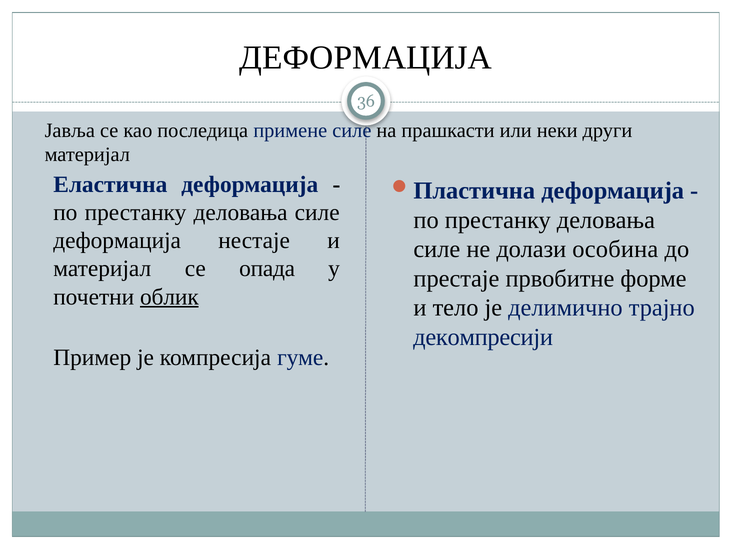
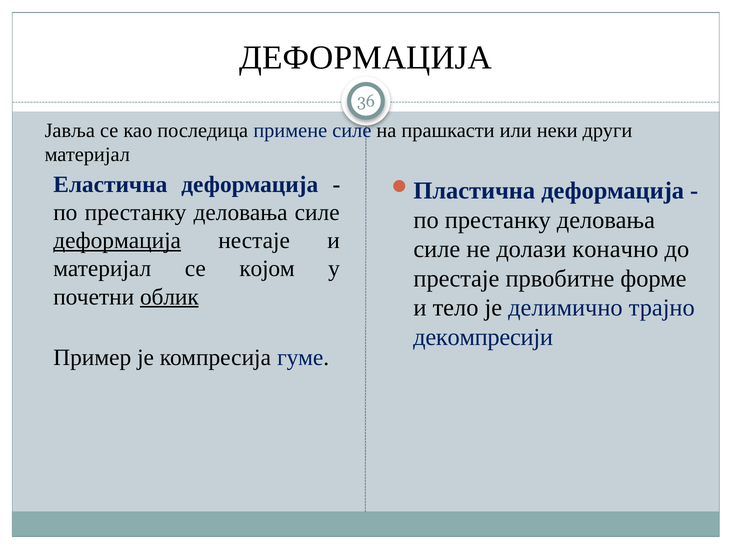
деформација underline: none -> present (117, 241)
особина: особина -> коначно (615, 249)
опада: опада -> којом (267, 269)
